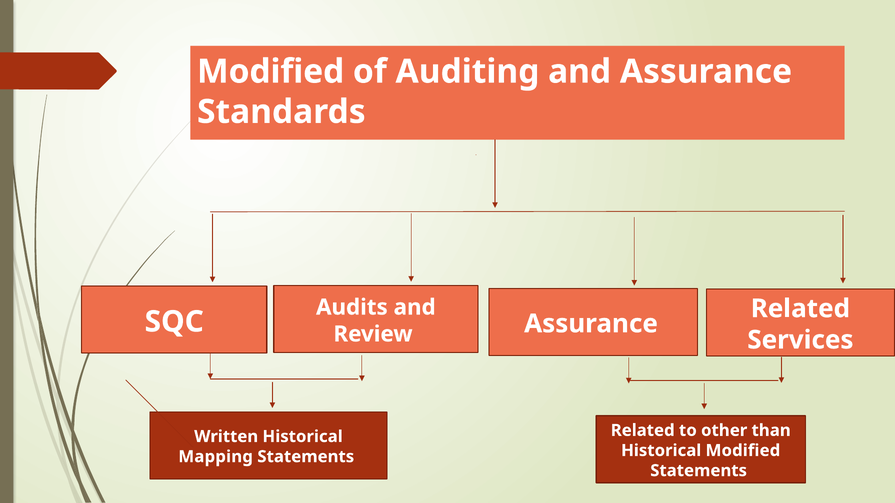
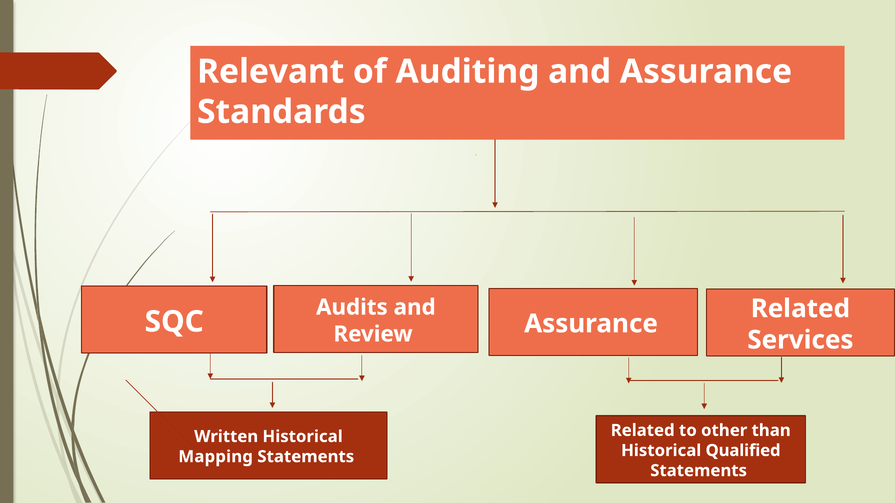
Modified: Modified -> Relevant (271, 72)
Historical Modified: Modified -> Qualified (743, 451)
